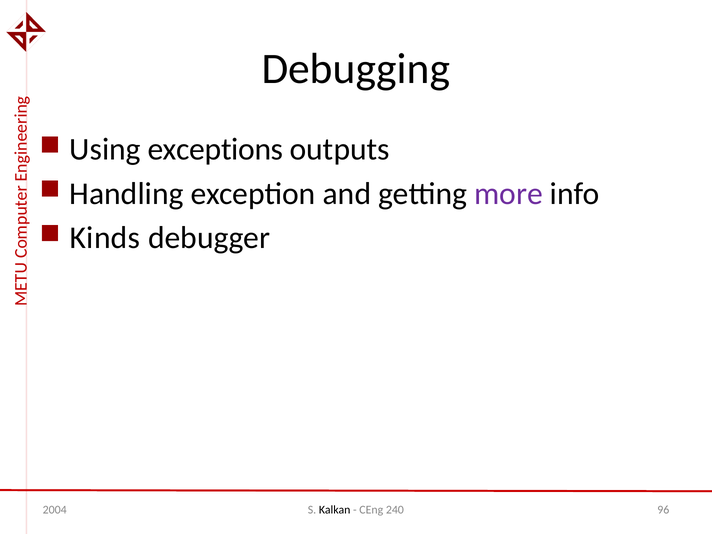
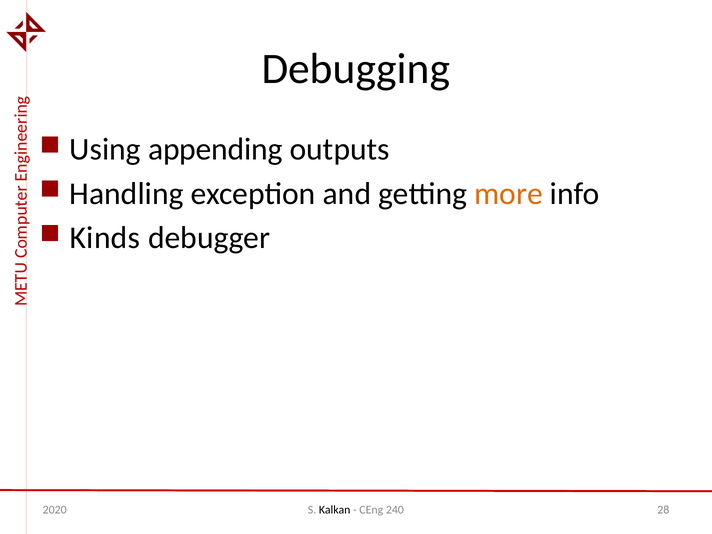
exceptions: exceptions -> appending (215, 149)
more colour: purple -> orange (509, 194)
2004: 2004 -> 2020 (55, 510)
96: 96 -> 28 (663, 510)
